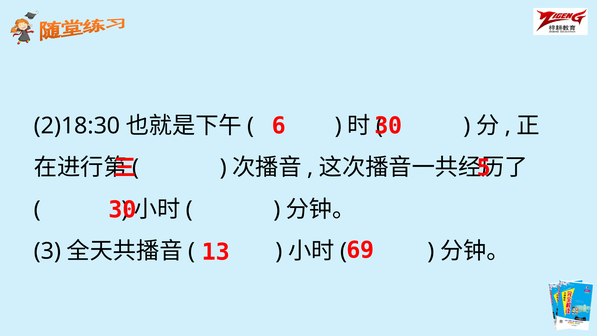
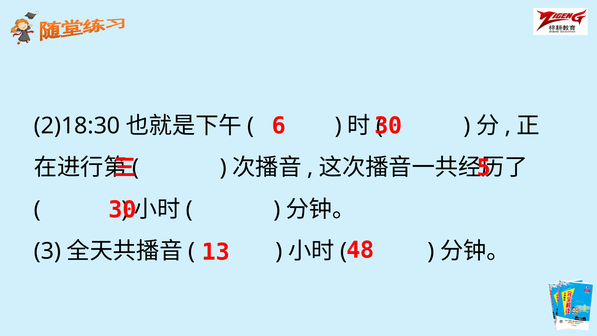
69: 69 -> 48 (360, 250)
